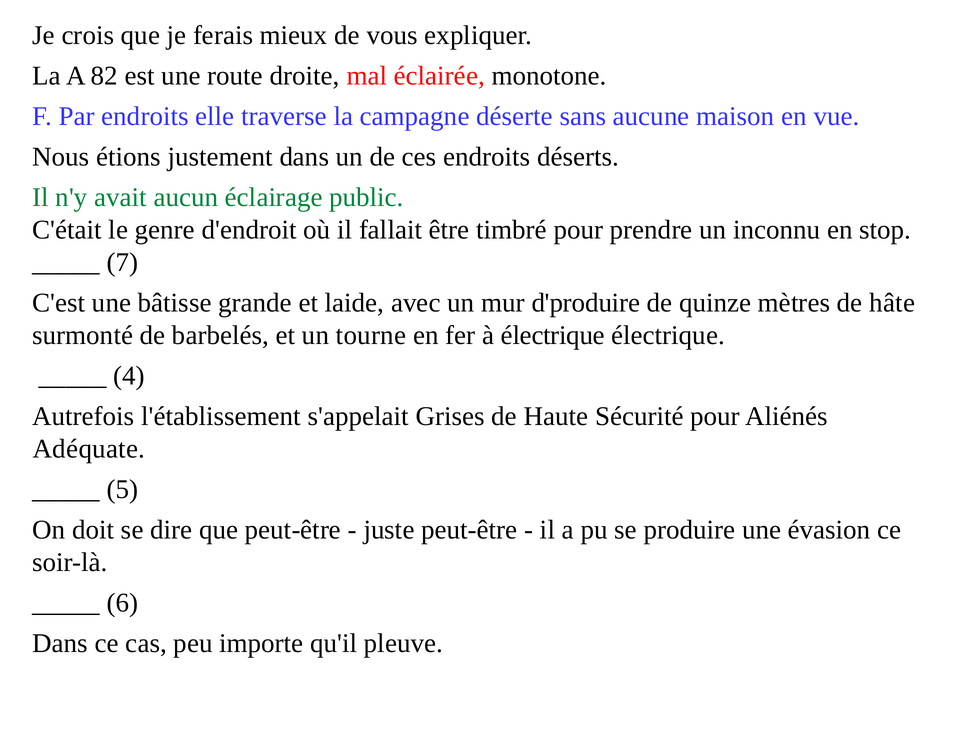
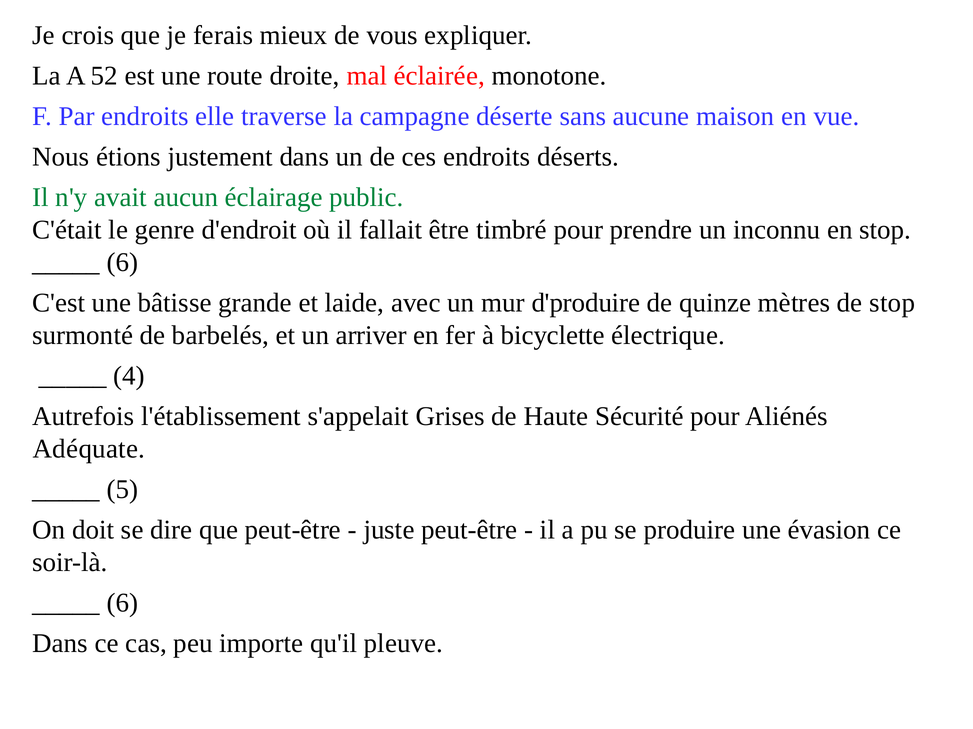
82: 82 -> 52 (104, 76)
7: 7 -> 6 (122, 263)
de hâte: hâte -> stop (892, 303)
tourne: tourne -> arriver (371, 336)
à électrique: électrique -> bicyclette (553, 336)
